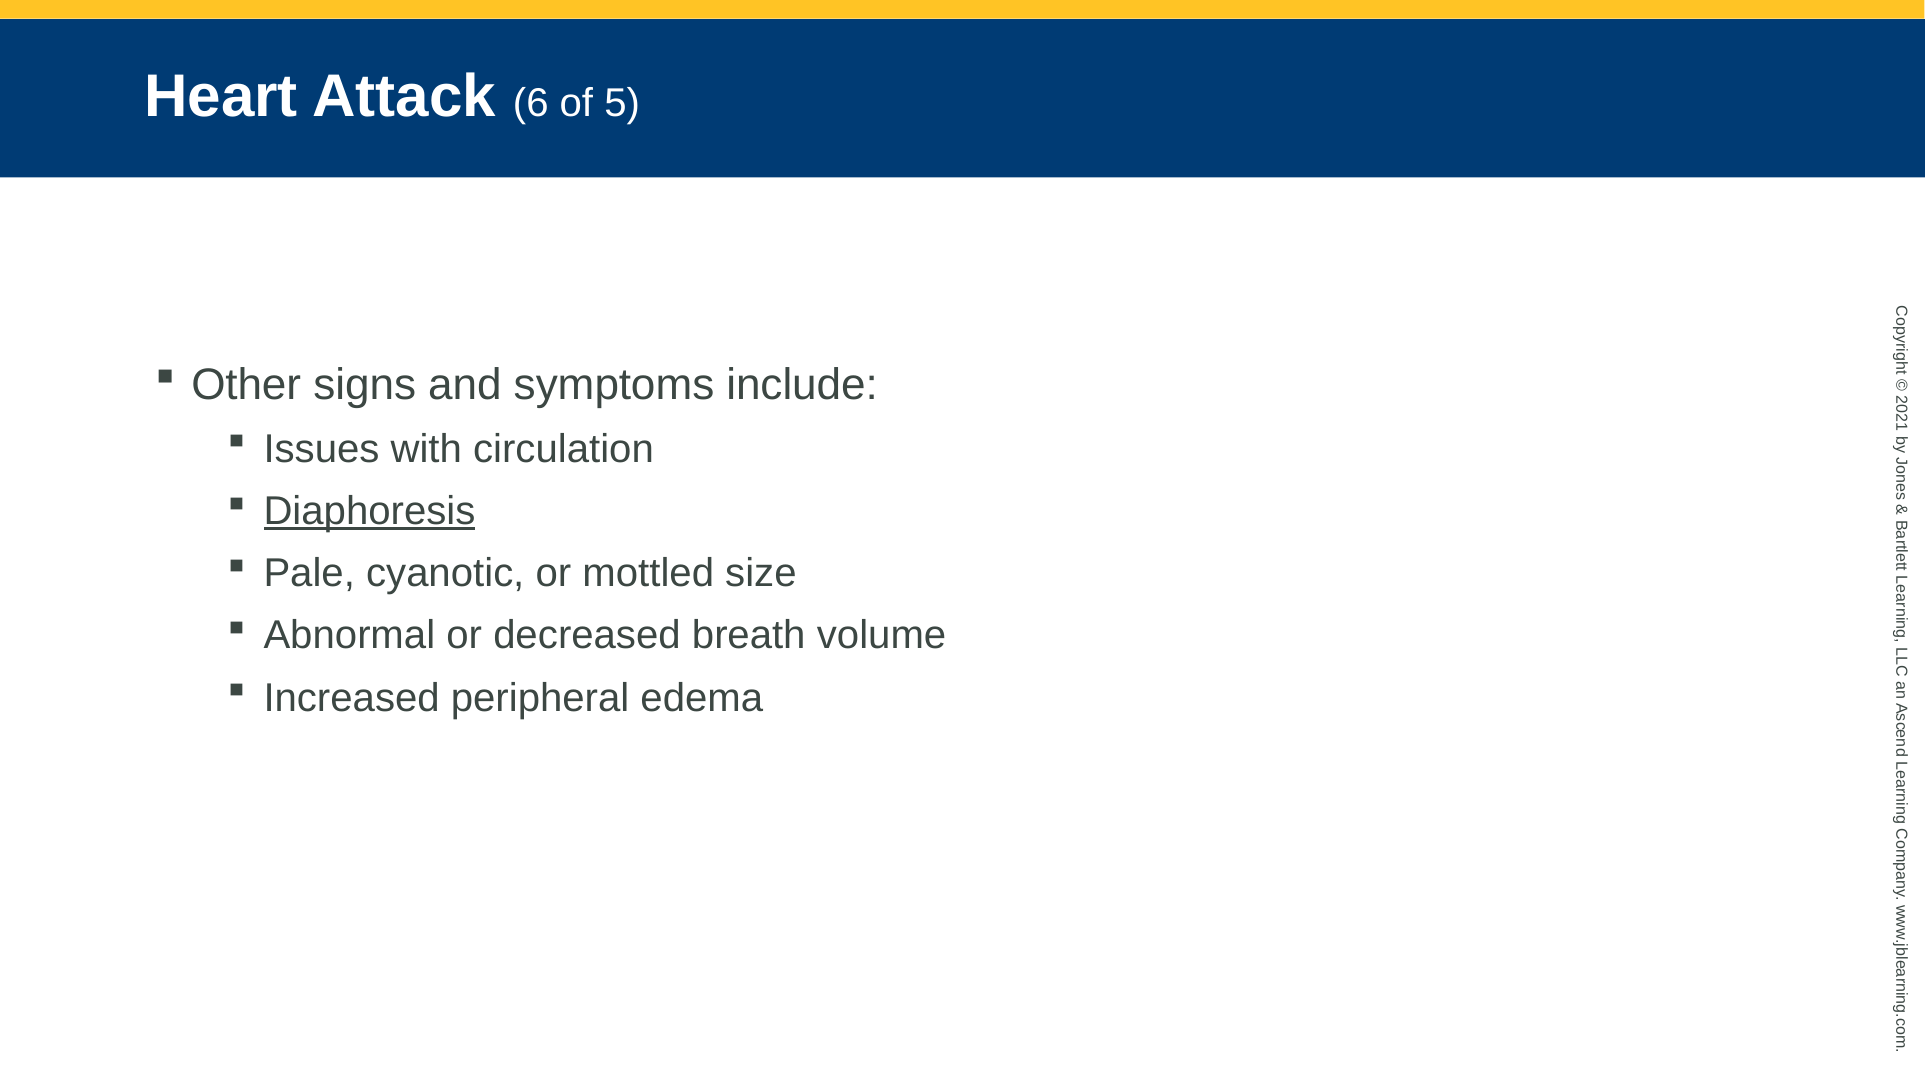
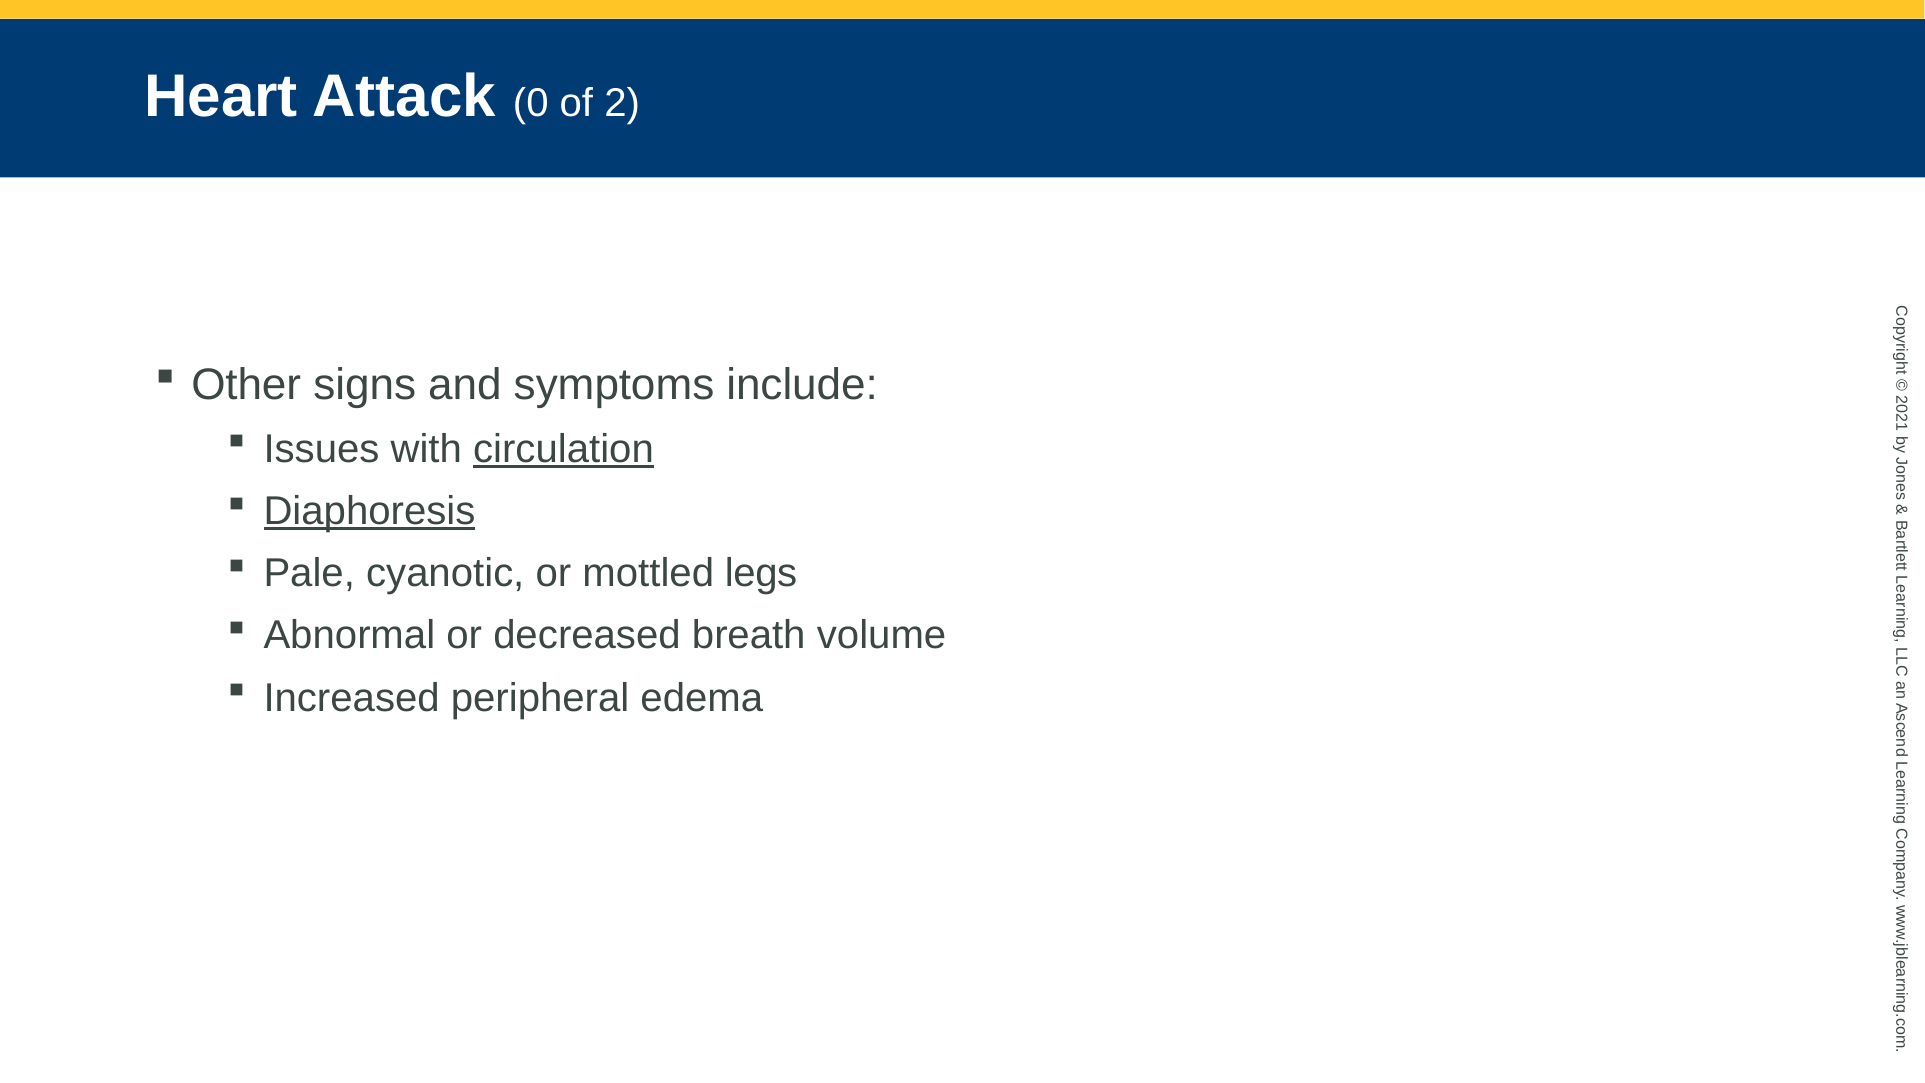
Attack 6: 6 -> 0 (531, 103)
of 5: 5 -> 2 (622, 103)
circulation underline: none -> present (563, 449)
size: size -> legs (761, 573)
